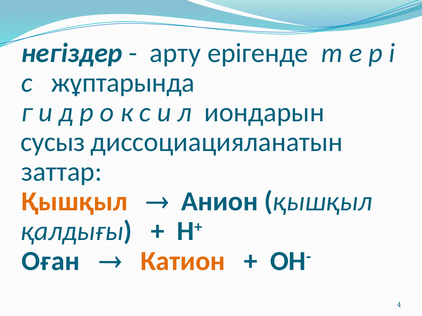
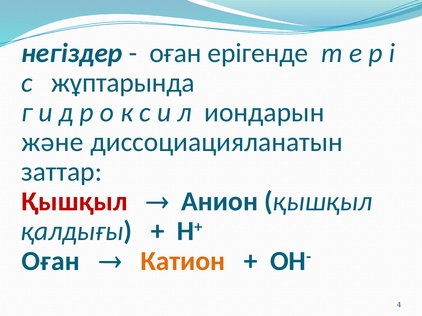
арту: арту -> оған (175, 53)
сусыз: сусыз -> және (53, 142)
Қышқыл colour: orange -> red (74, 202)
